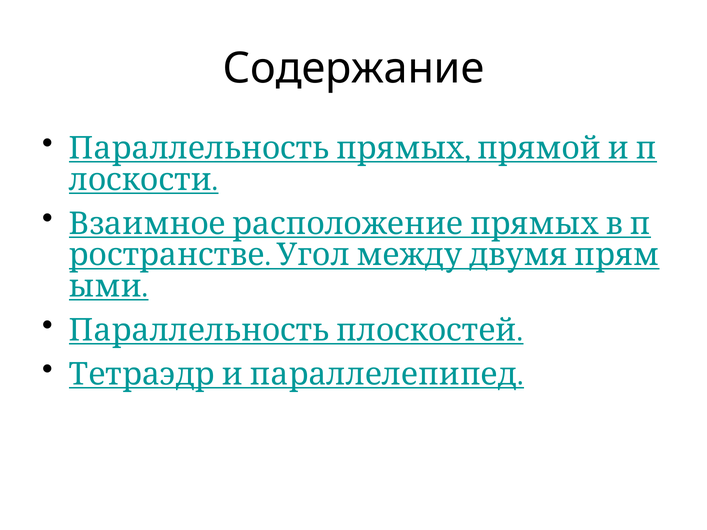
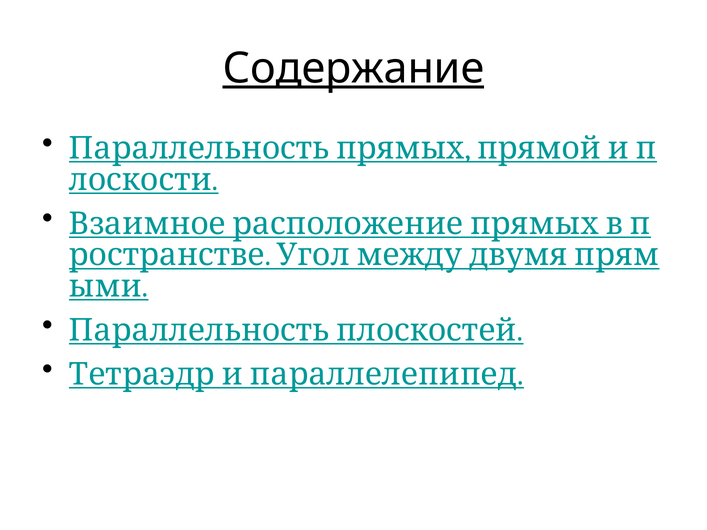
Содержание underline: none -> present (354, 68)
